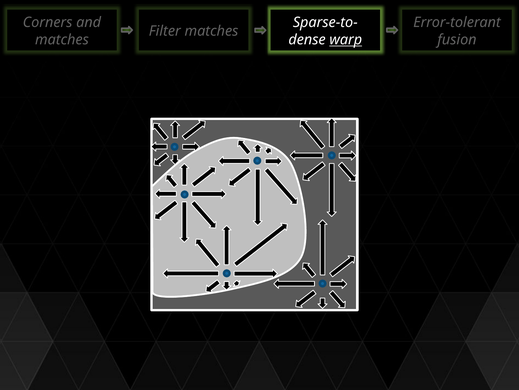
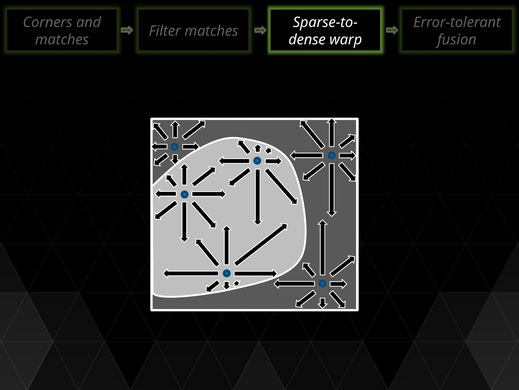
warp underline: present -> none (346, 40)
